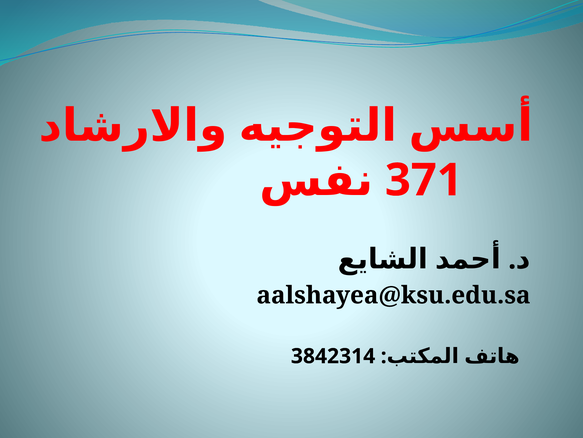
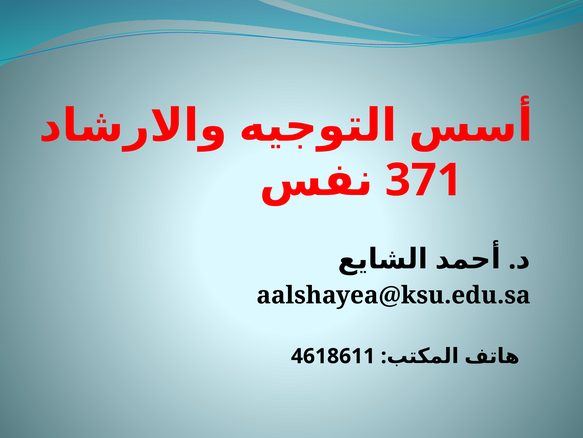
3842314: 3842314 -> 4618611 (333, 356)
